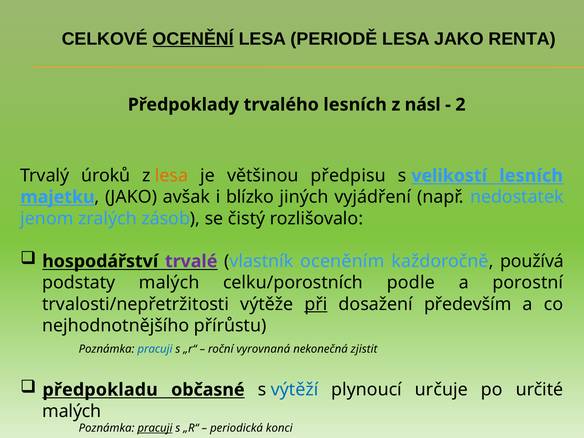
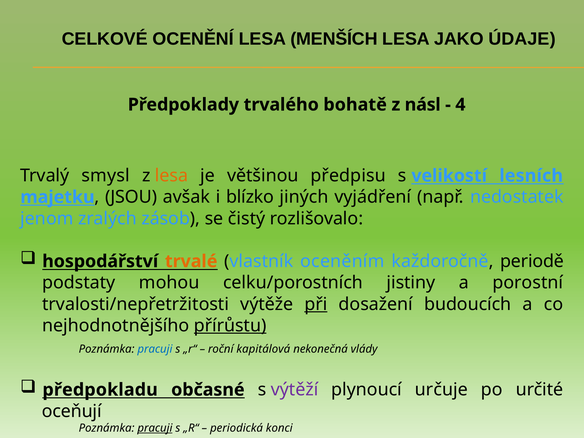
OCENĚNÍ underline: present -> none (193, 39)
PERIODĚ: PERIODĚ -> MENŠÍCH (334, 39)
RENTA: RENTA -> ÚDAJE (522, 39)
trvalého lesních: lesních -> bohatě (355, 105)
2: 2 -> 4 (460, 105)
úroků: úroků -> smysl (106, 176)
JAKO: JAKO -> JSOU (131, 197)
trvalé colour: purple -> orange (191, 261)
používá: používá -> periodě (532, 261)
podstaty malých: malých -> mohou (169, 283)
podle: podle -> jistiny (411, 283)
především: především -> budoucích (468, 304)
přírůstu underline: none -> present (230, 326)
vyrovnaná: vyrovnaná -> kapitálová (263, 349)
zjistit: zjistit -> vlády (364, 349)
výtěží colour: blue -> purple (295, 390)
malých: malých -> oceňují (72, 411)
